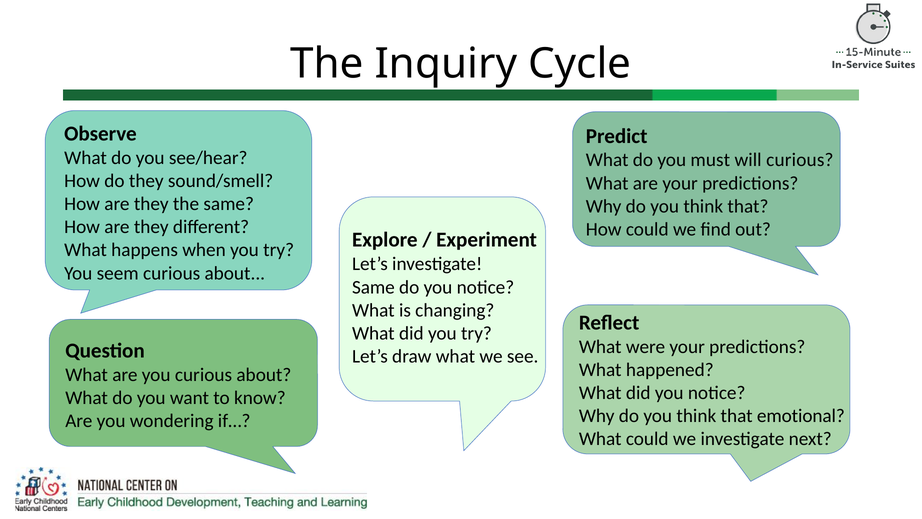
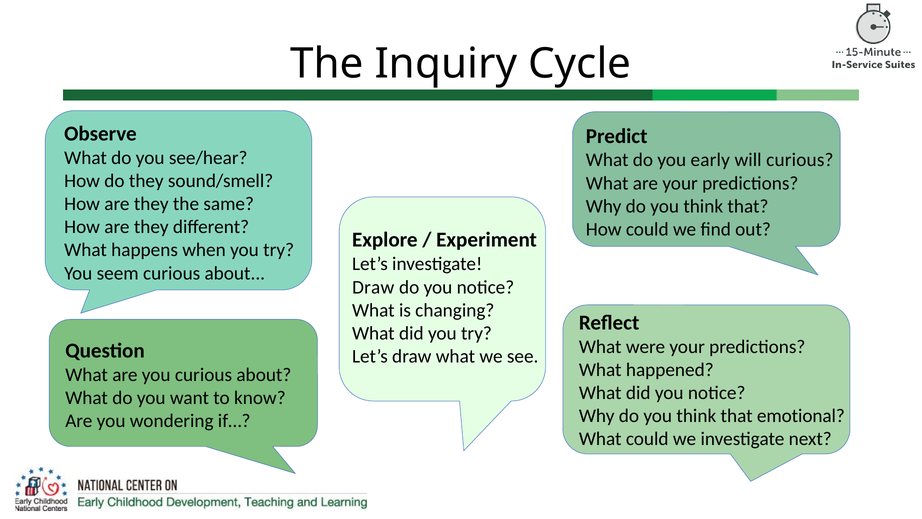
must: must -> early (710, 160)
Same: Same -> Draw (373, 287)
